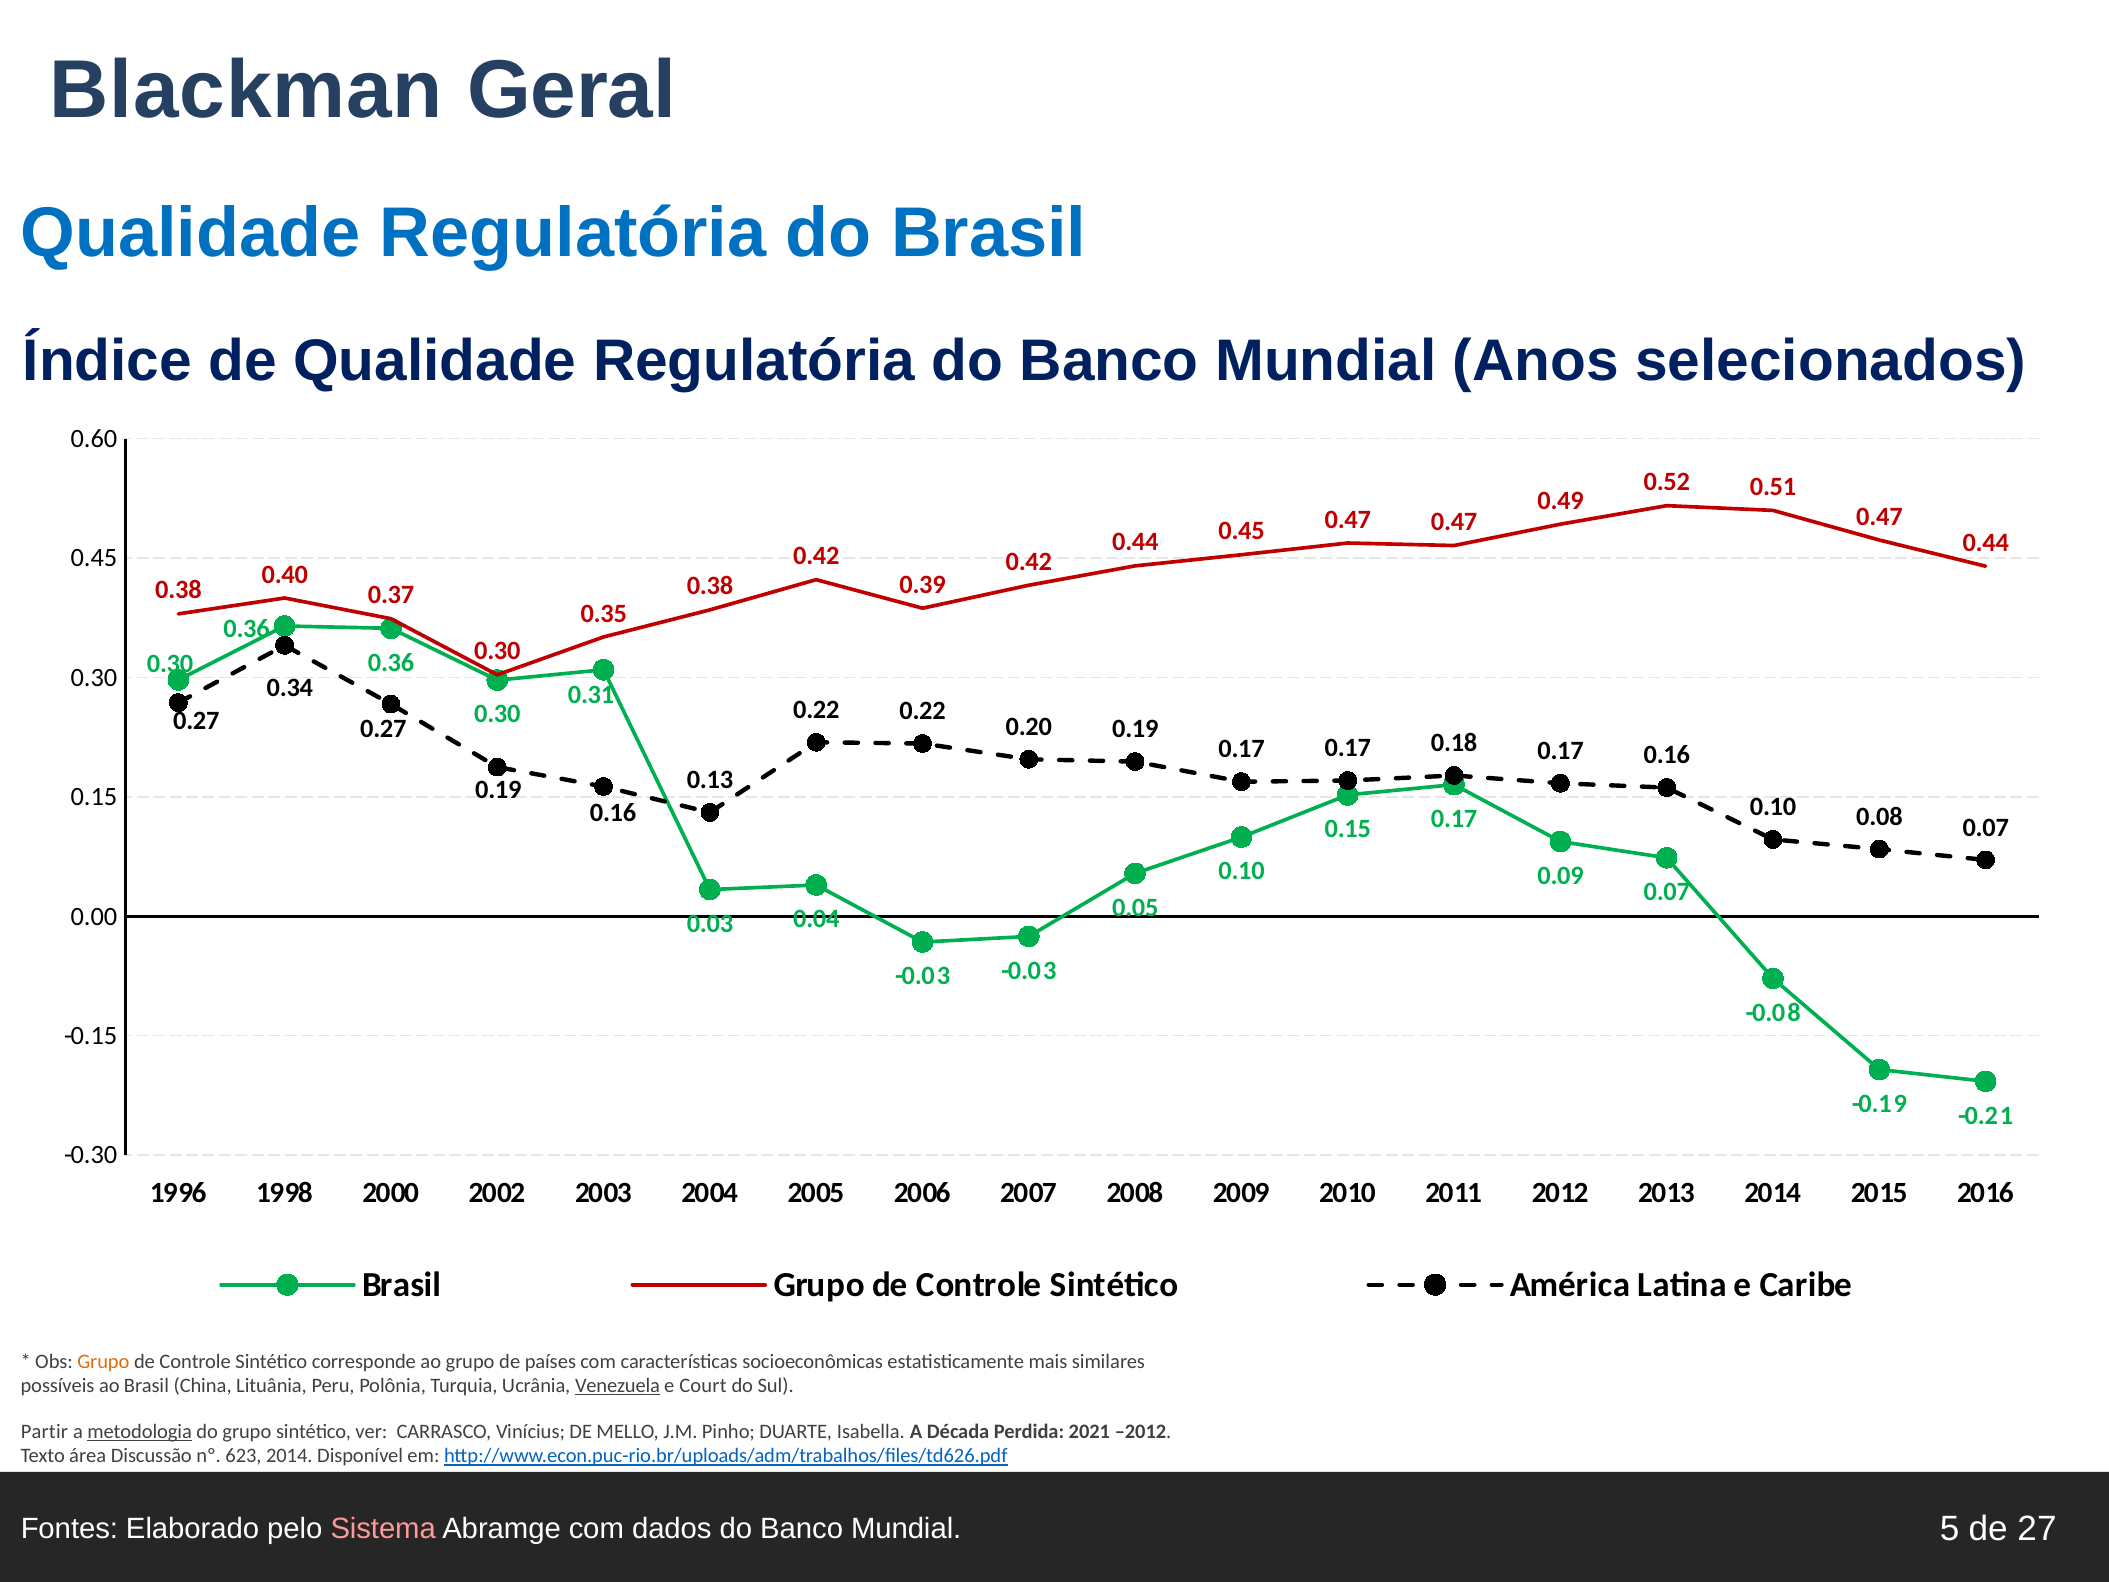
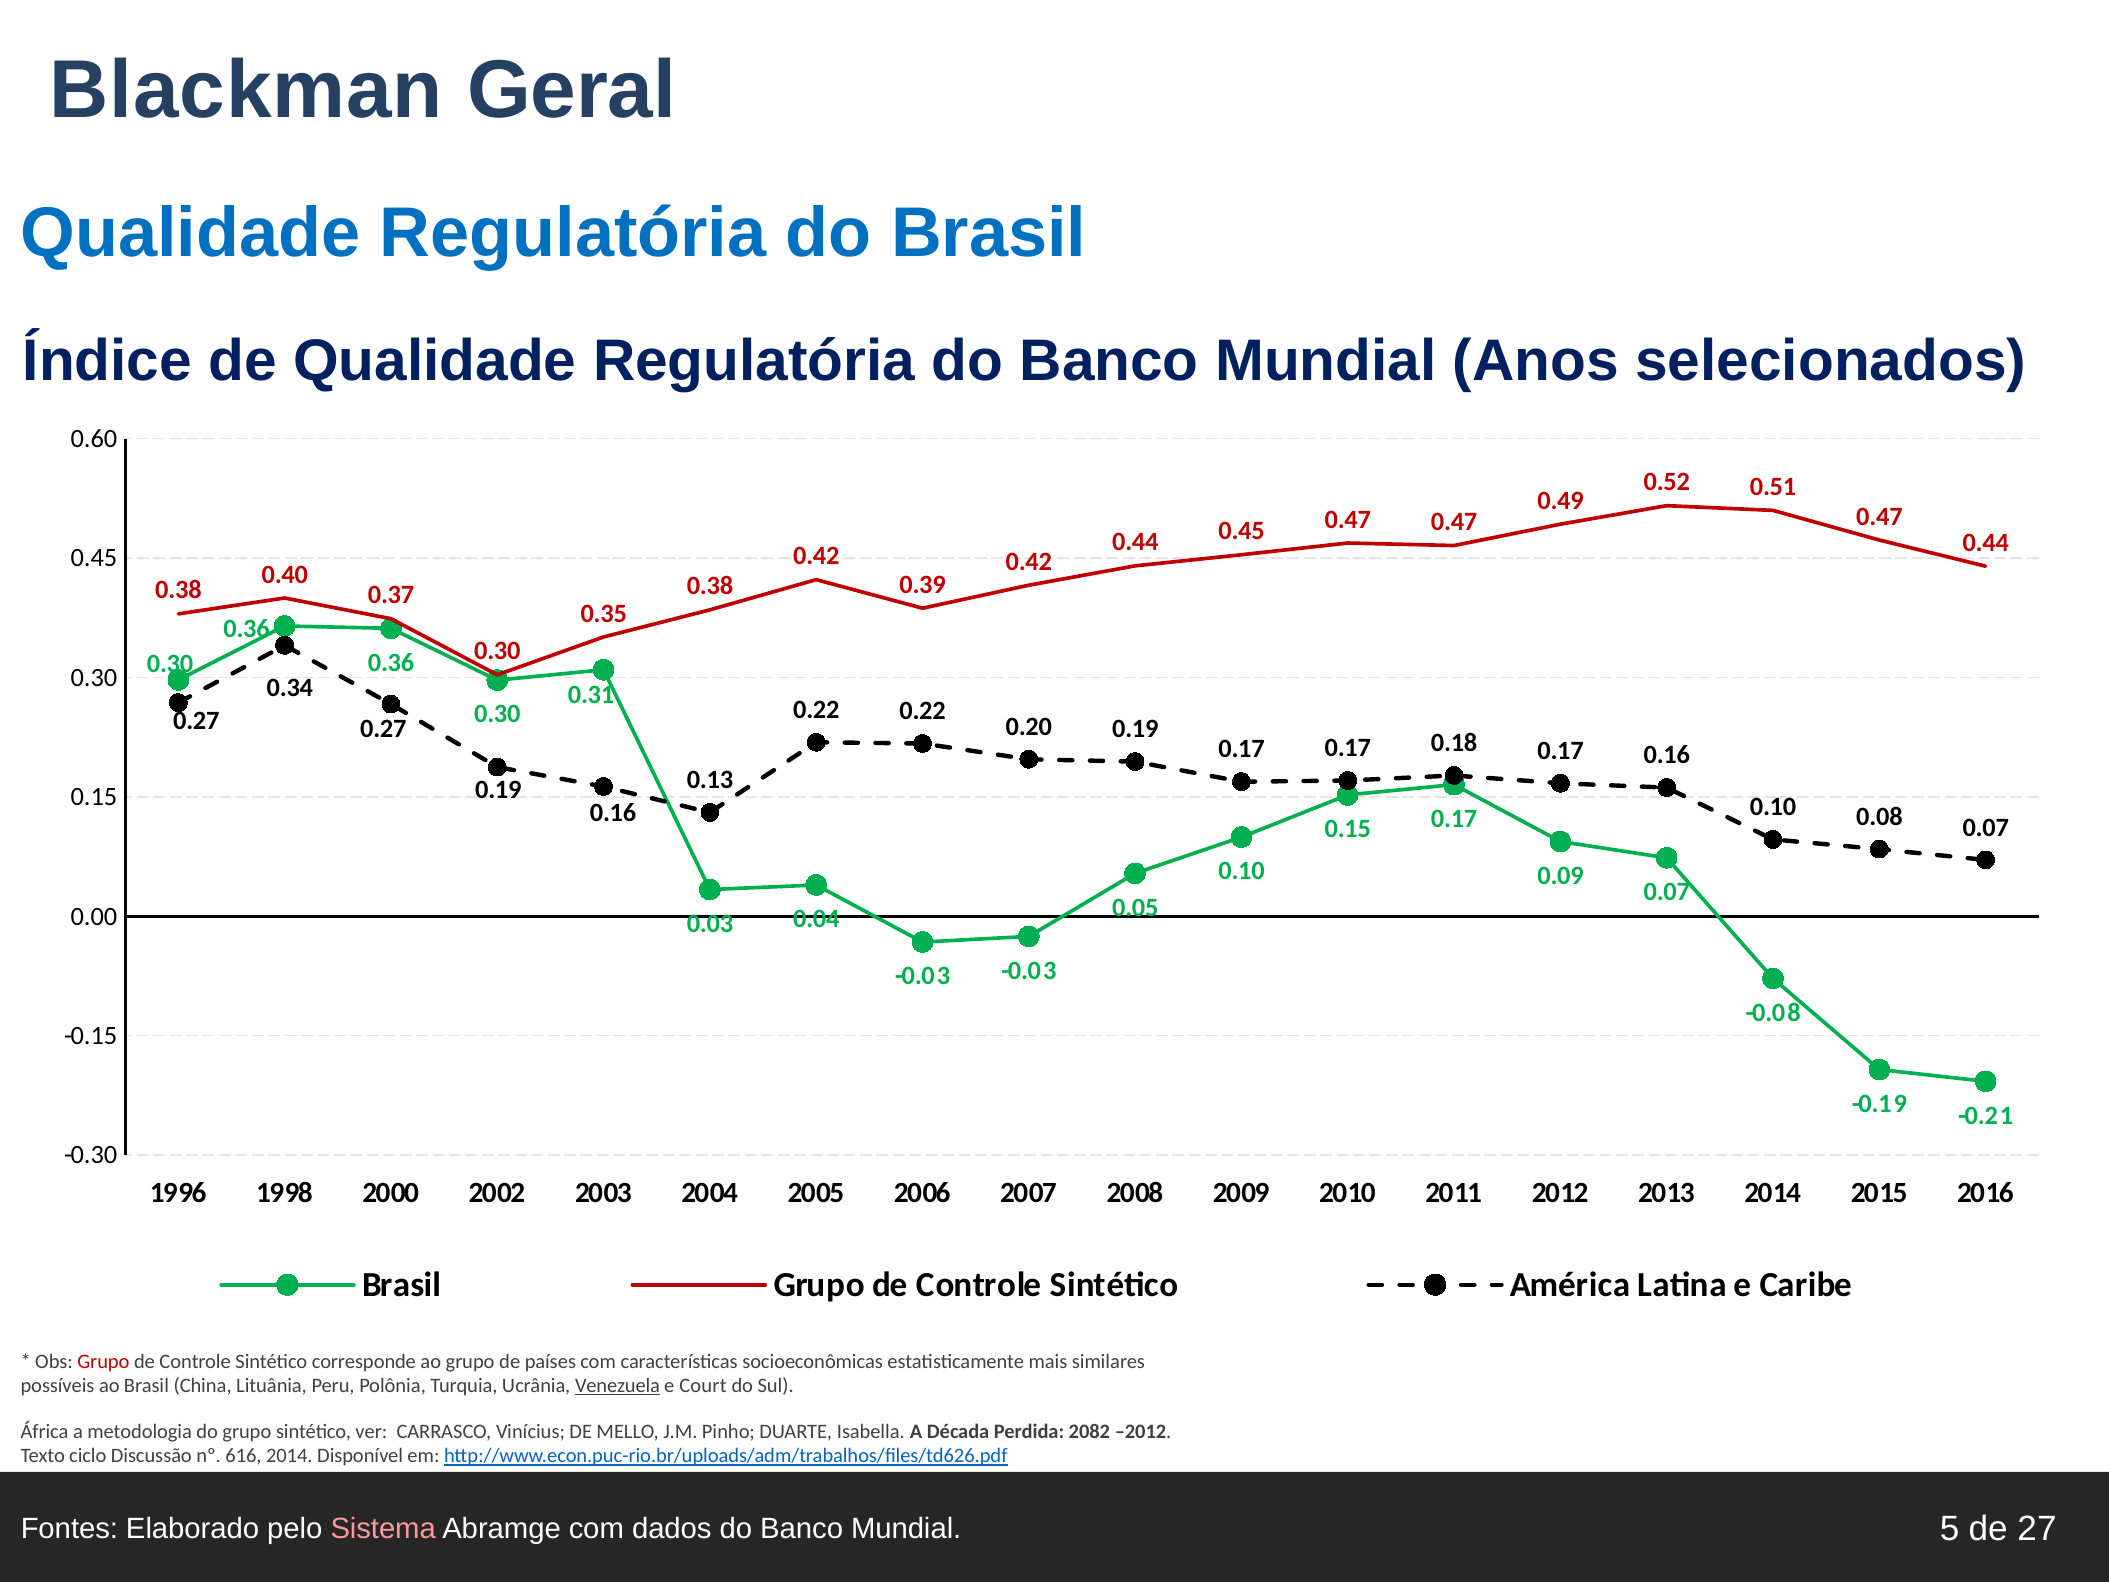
Grupo colour: orange -> red (103, 1361)
Partir: Partir -> África (45, 1431)
metodologia underline: present -> none (140, 1431)
2021: 2021 -> 2082 (1089, 1431)
área: área -> ciclo (88, 1456)
623: 623 -> 616 (244, 1456)
